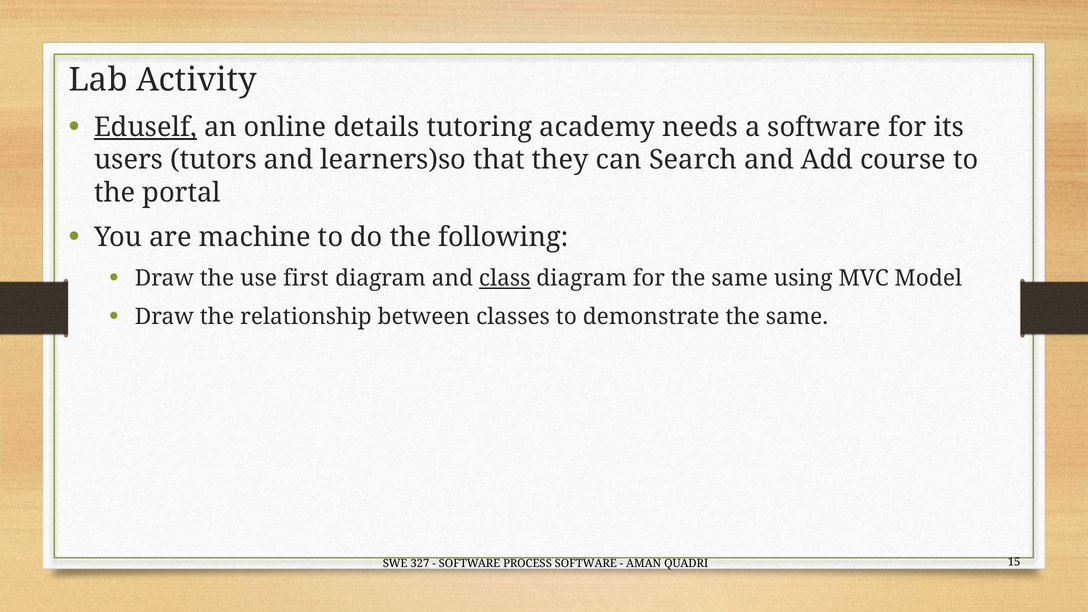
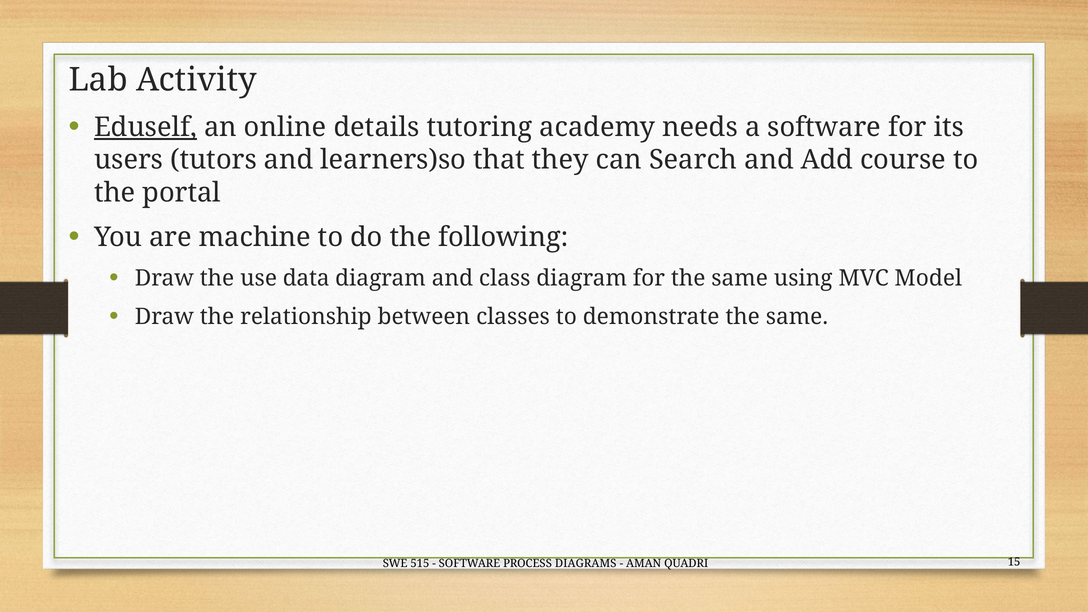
first: first -> data (306, 278)
class underline: present -> none (505, 278)
327: 327 -> 515 (420, 563)
PROCESS SOFTWARE: SOFTWARE -> DIAGRAMS (586, 563)
